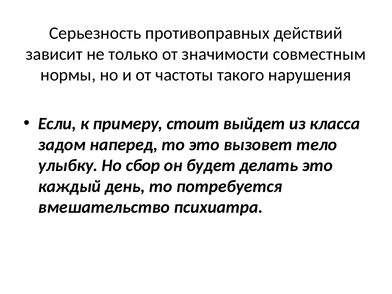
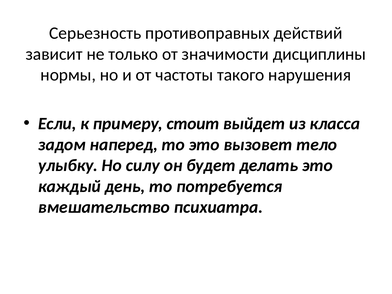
совместным: совместным -> дисциплины (319, 54)
сбор: сбор -> силу (143, 165)
